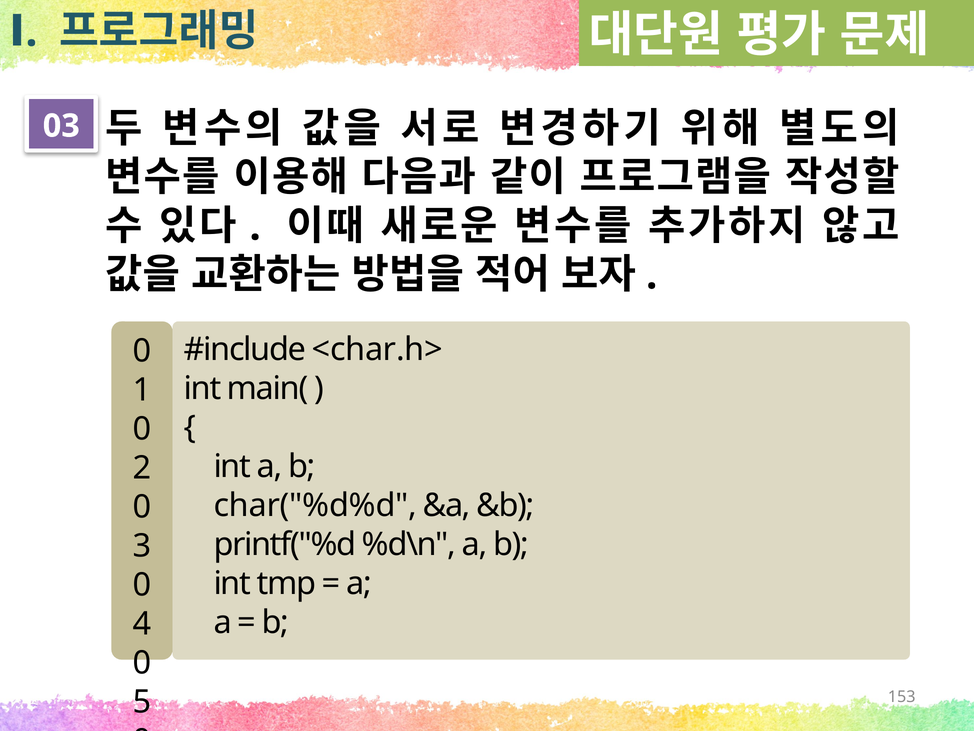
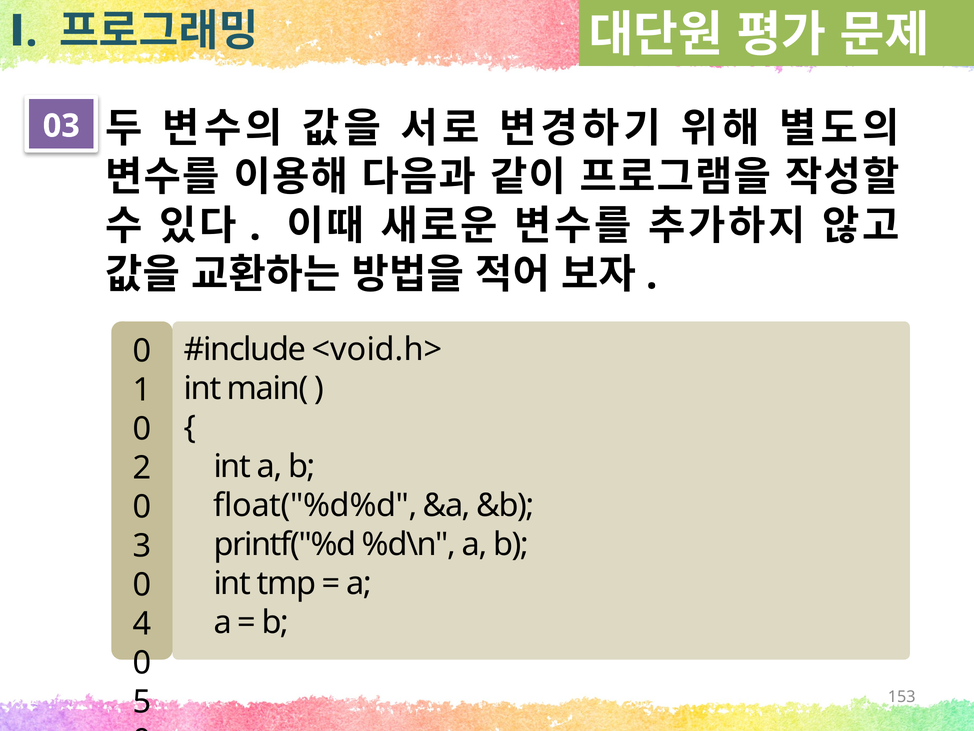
<char.h>: <char.h> -> <void.h> (377, 349)
char("%d%d: char("%d%d -> float("%d%d (315, 505)
